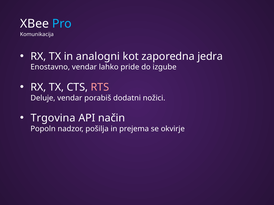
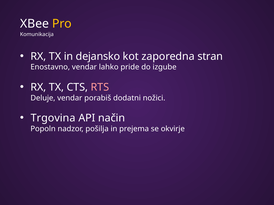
Pro colour: light blue -> yellow (62, 24)
analogni: analogni -> dejansko (98, 56)
jedra: jedra -> stran (210, 56)
